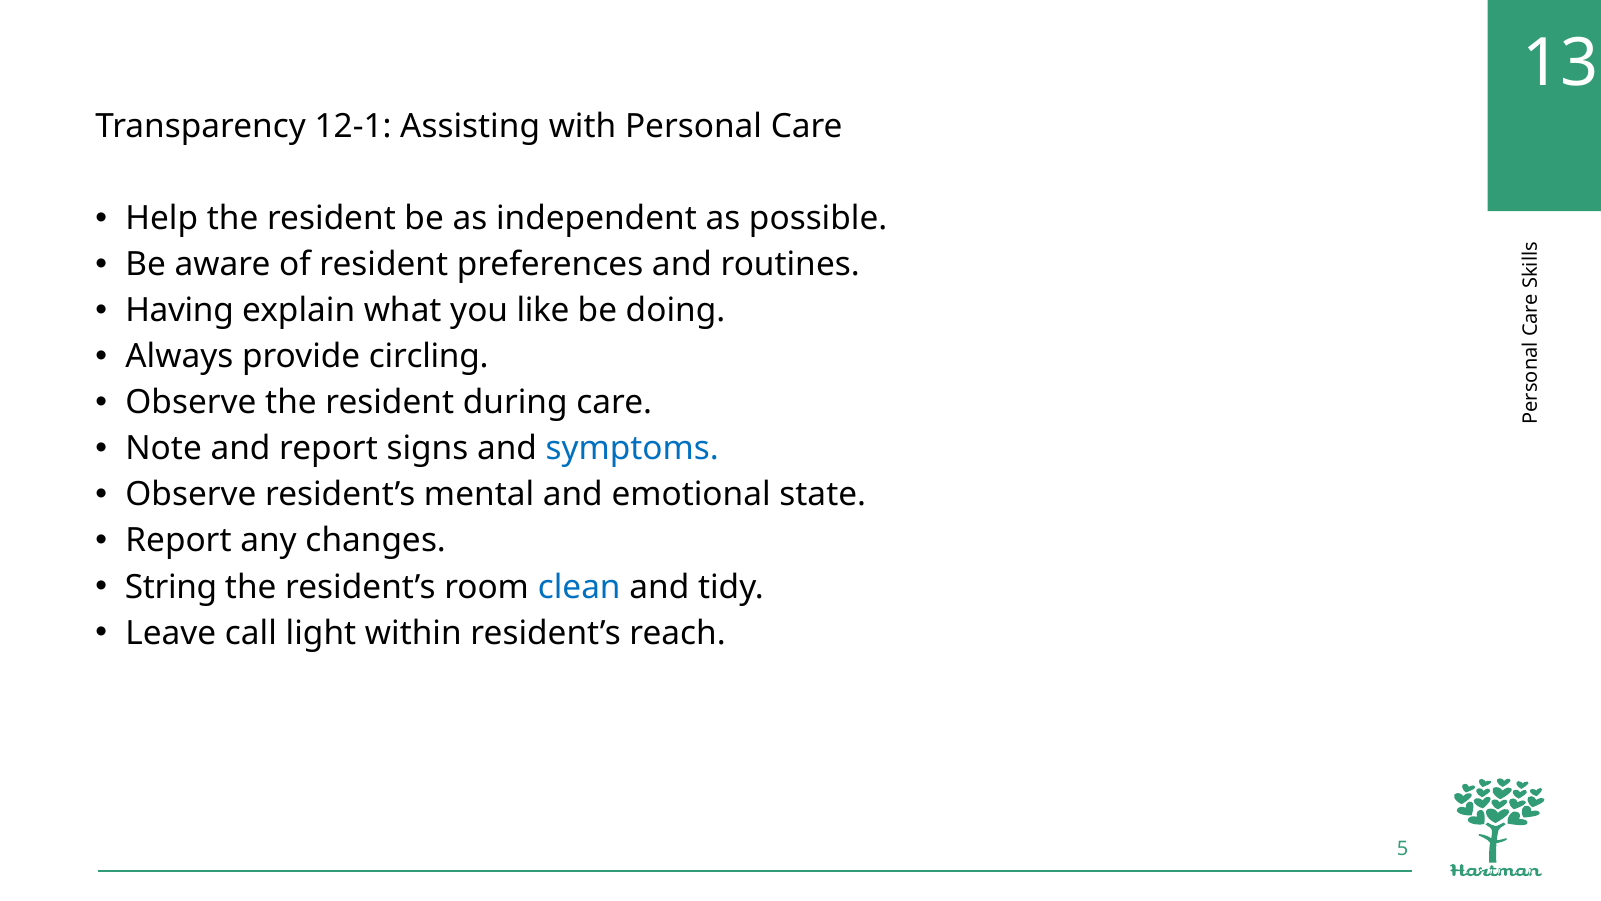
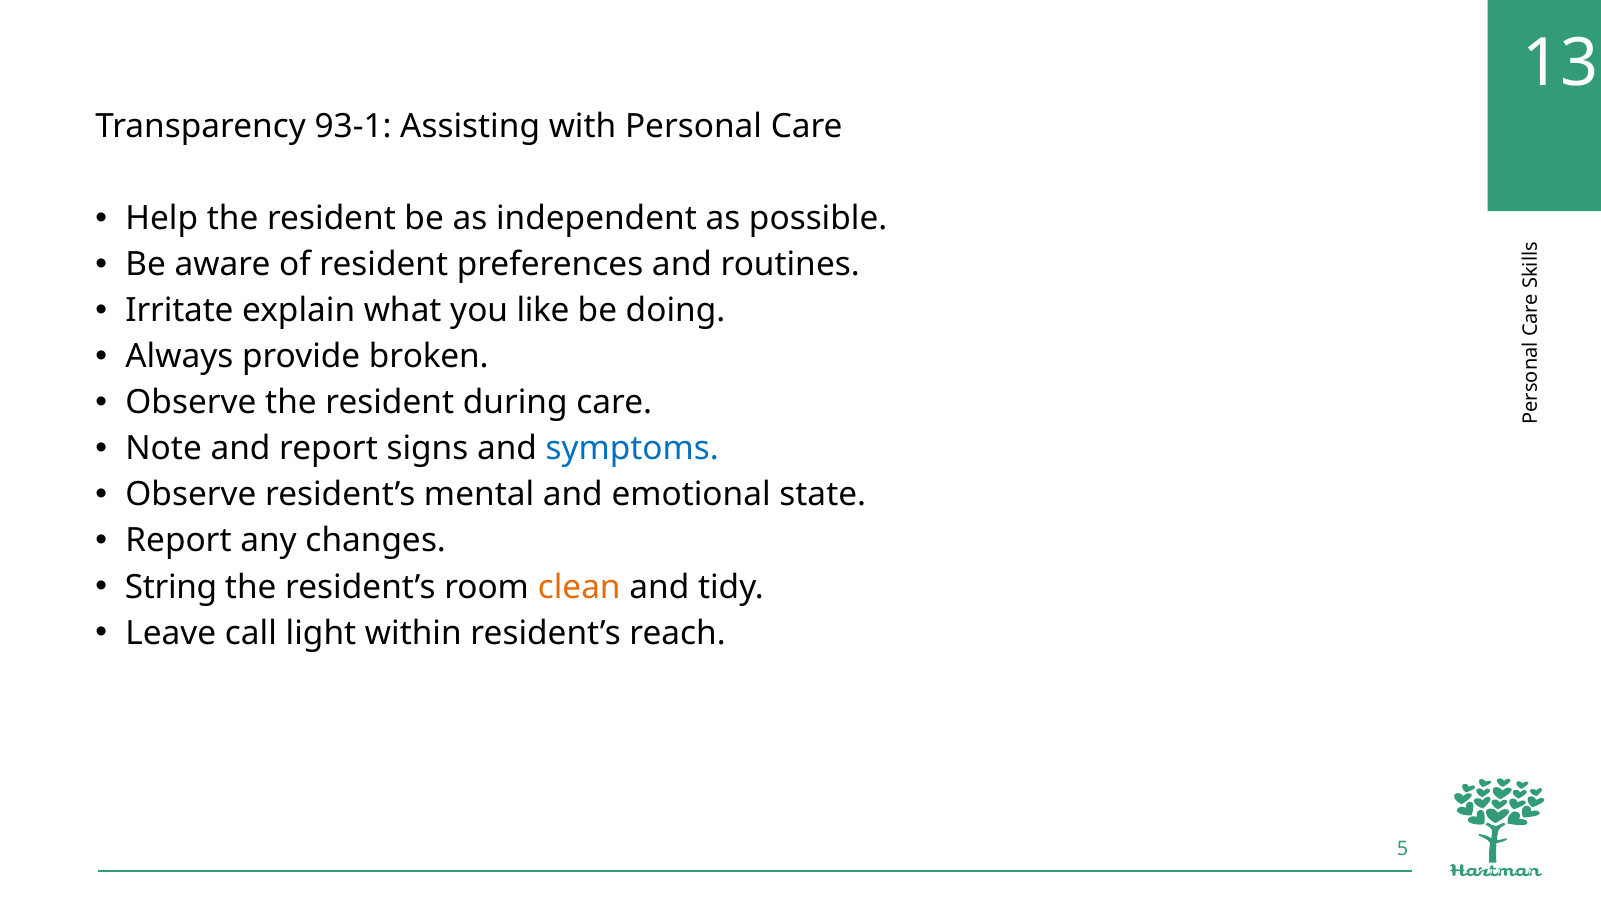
12-1: 12-1 -> 93-1 (353, 126)
Having: Having -> Irritate (179, 310)
circling: circling -> broken (429, 356)
clean colour: blue -> orange (579, 587)
